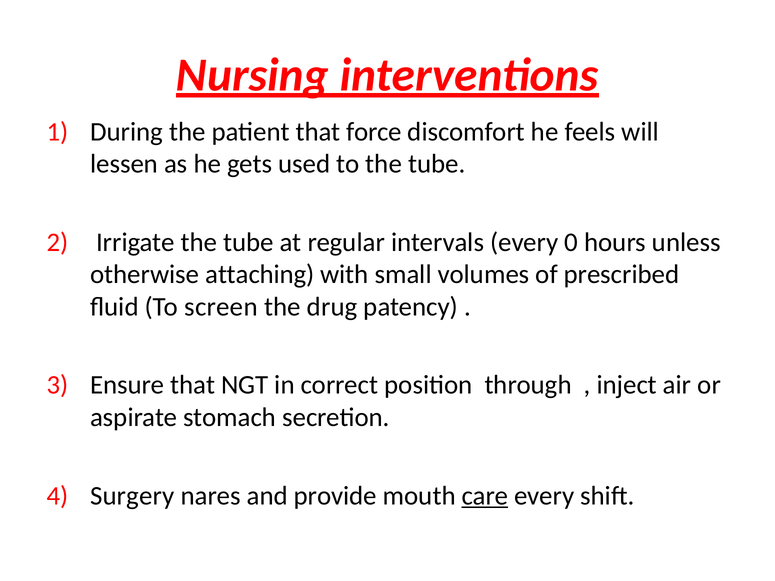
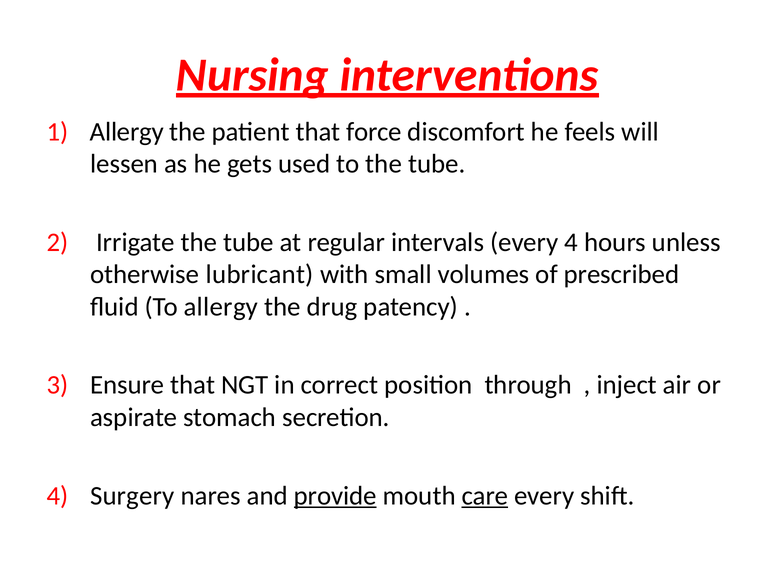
During: During -> Allergy (127, 132)
every 0: 0 -> 4 (571, 242)
attaching: attaching -> lubricant (260, 275)
To screen: screen -> allergy (221, 307)
provide underline: none -> present (335, 496)
